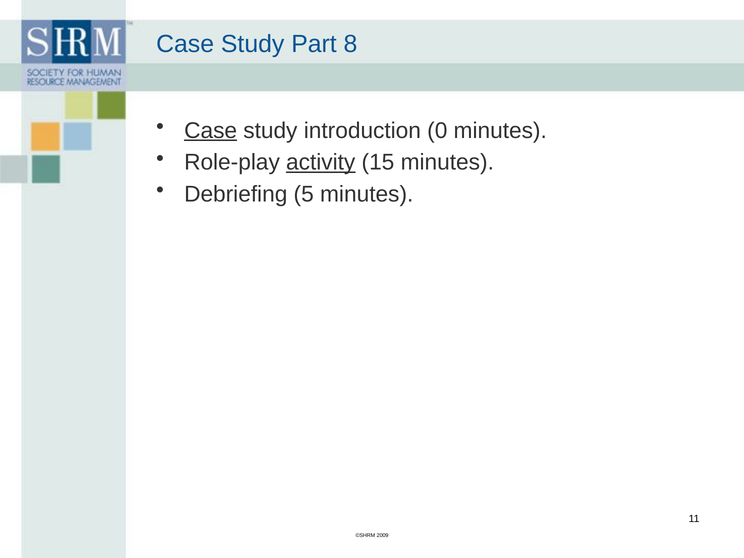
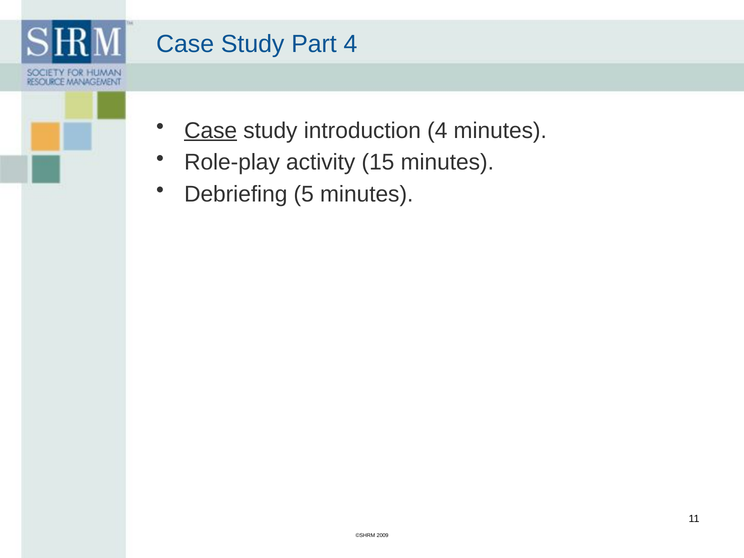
Part 8: 8 -> 4 (350, 44)
introduction 0: 0 -> 4 (437, 131)
activity underline: present -> none (321, 162)
